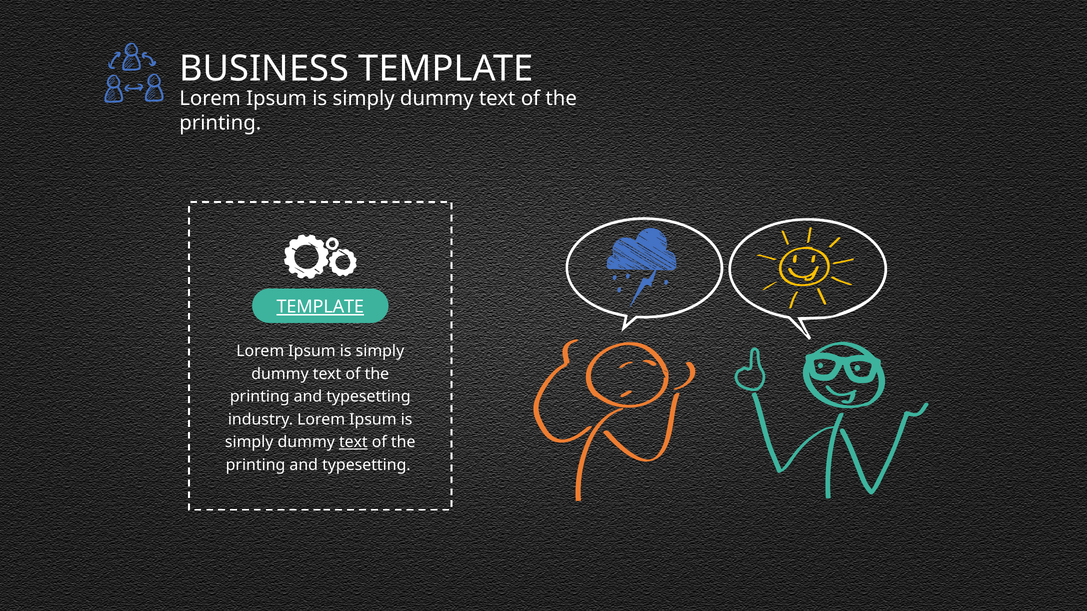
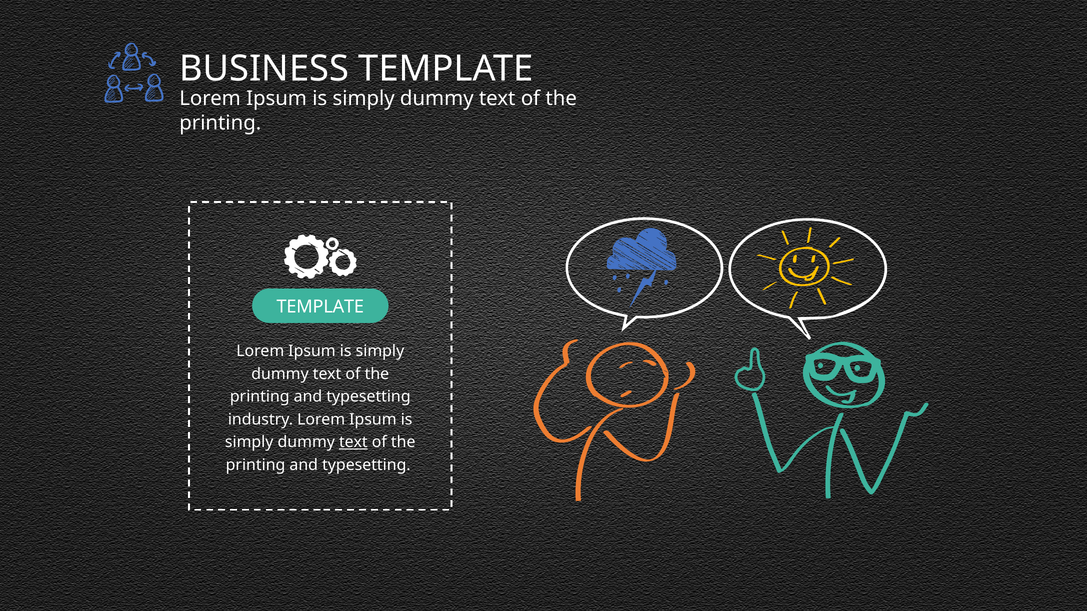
TEMPLATE underline: present -> none (320, 307)
